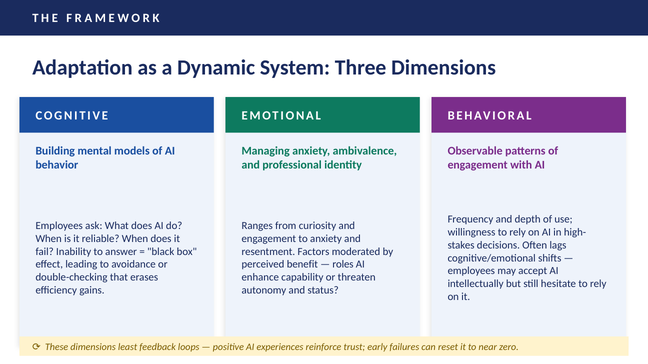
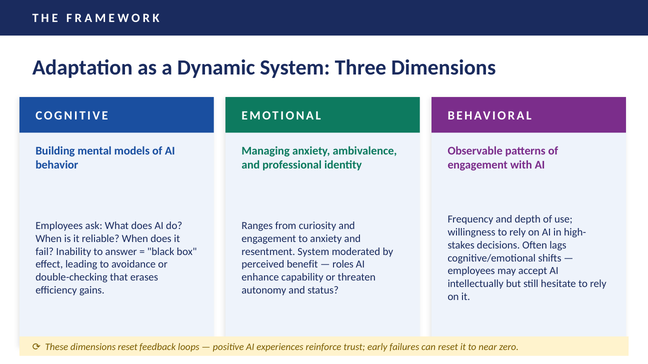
resentment Factors: Factors -> System (313, 252)
dimensions least: least -> reset (128, 347)
